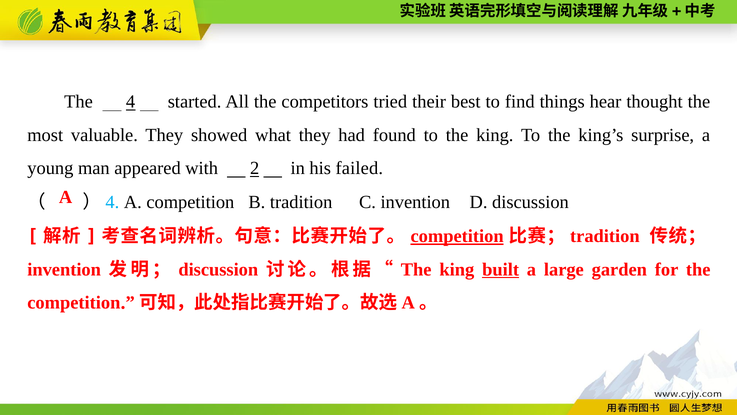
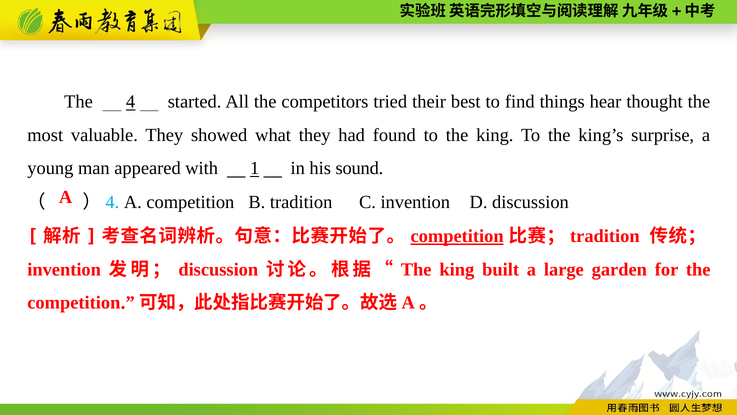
2: 2 -> 1 (255, 168)
failed: failed -> sound (359, 168)
built underline: present -> none (501, 269)
